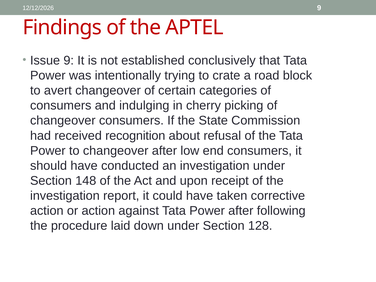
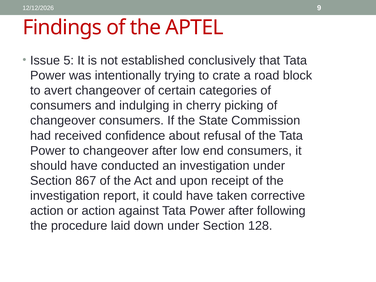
Issue 9: 9 -> 5 (69, 60)
recognition: recognition -> confidence (135, 136)
148: 148 -> 867 (86, 181)
